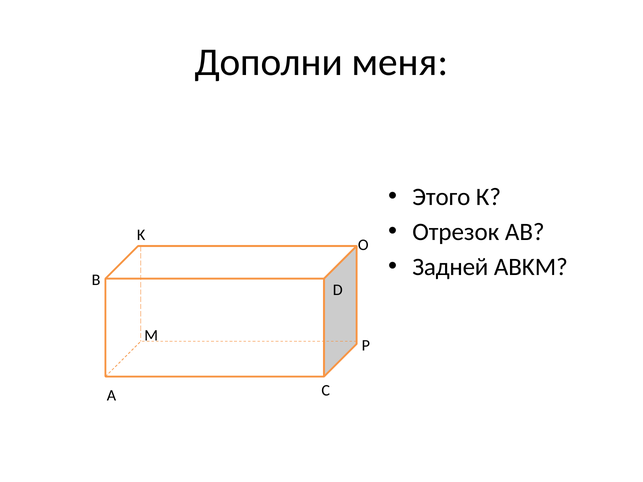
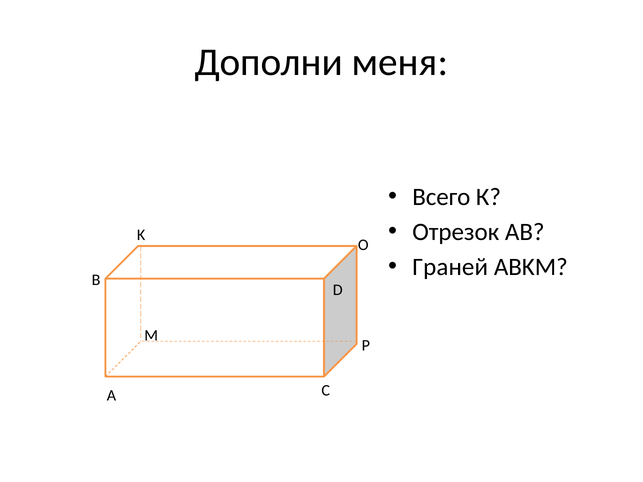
Этого: Этого -> Всего (441, 197)
Задней: Задней -> Граней (450, 267)
